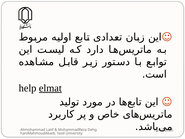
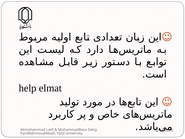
elmat underline: present -> none (50, 88)
